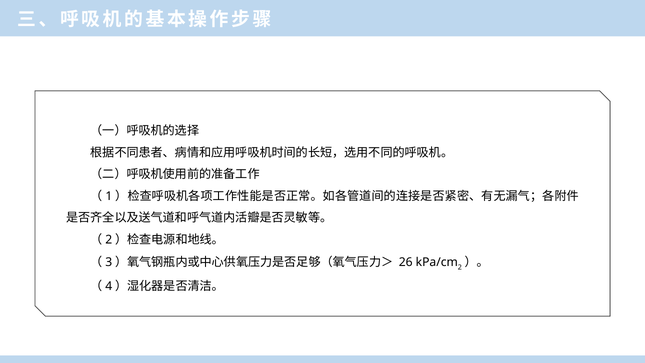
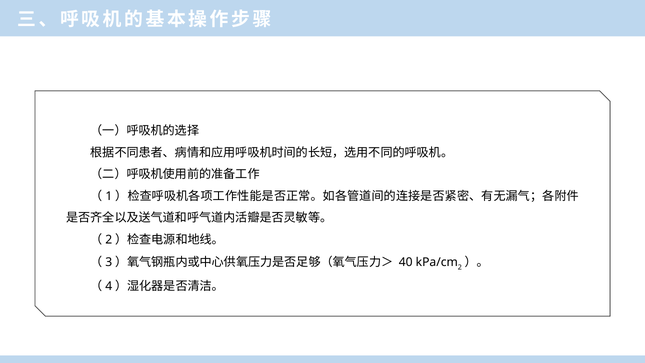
26: 26 -> 40 (406, 262)
